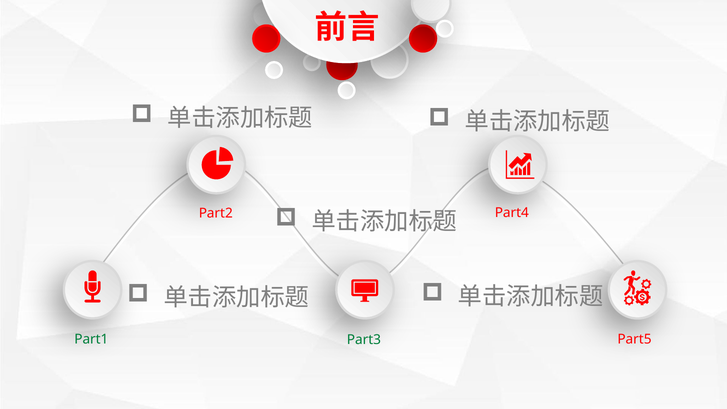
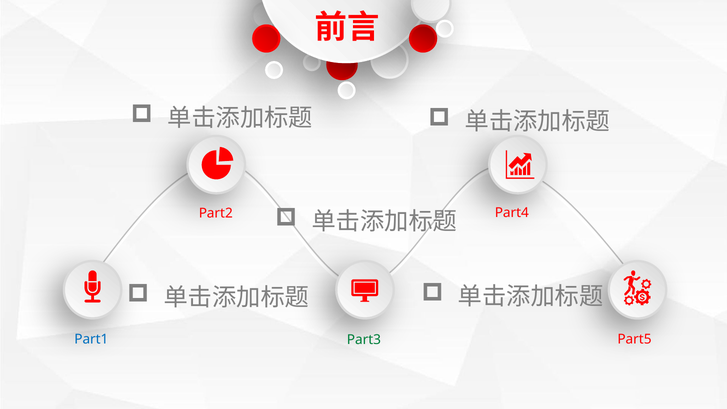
Part1 colour: green -> blue (91, 339)
